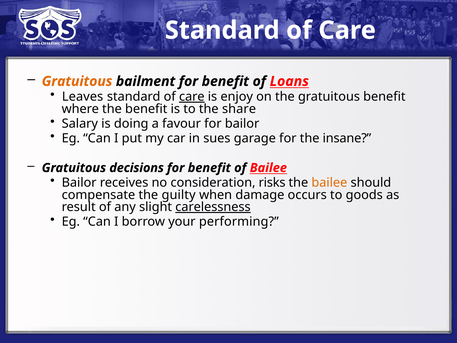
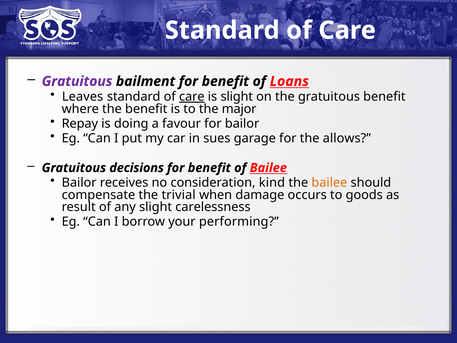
Gratuitous colour: orange -> purple (77, 81)
is enjoy: enjoy -> slight (237, 97)
share: share -> major (239, 109)
Salary: Salary -> Repay (80, 124)
insane: insane -> allows (347, 138)
risks: risks -> kind (272, 182)
guilty: guilty -> trivial (179, 195)
carelessness underline: present -> none (213, 207)
